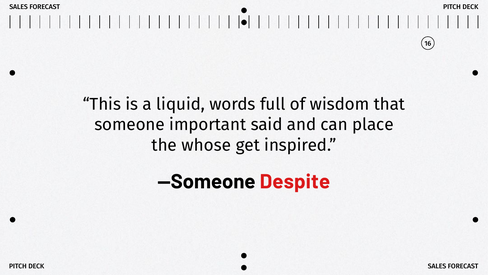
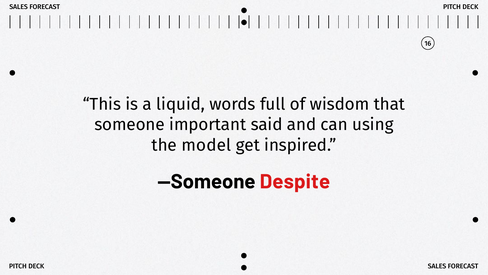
place: place -> using (373, 124)
whose: whose -> model (206, 145)
